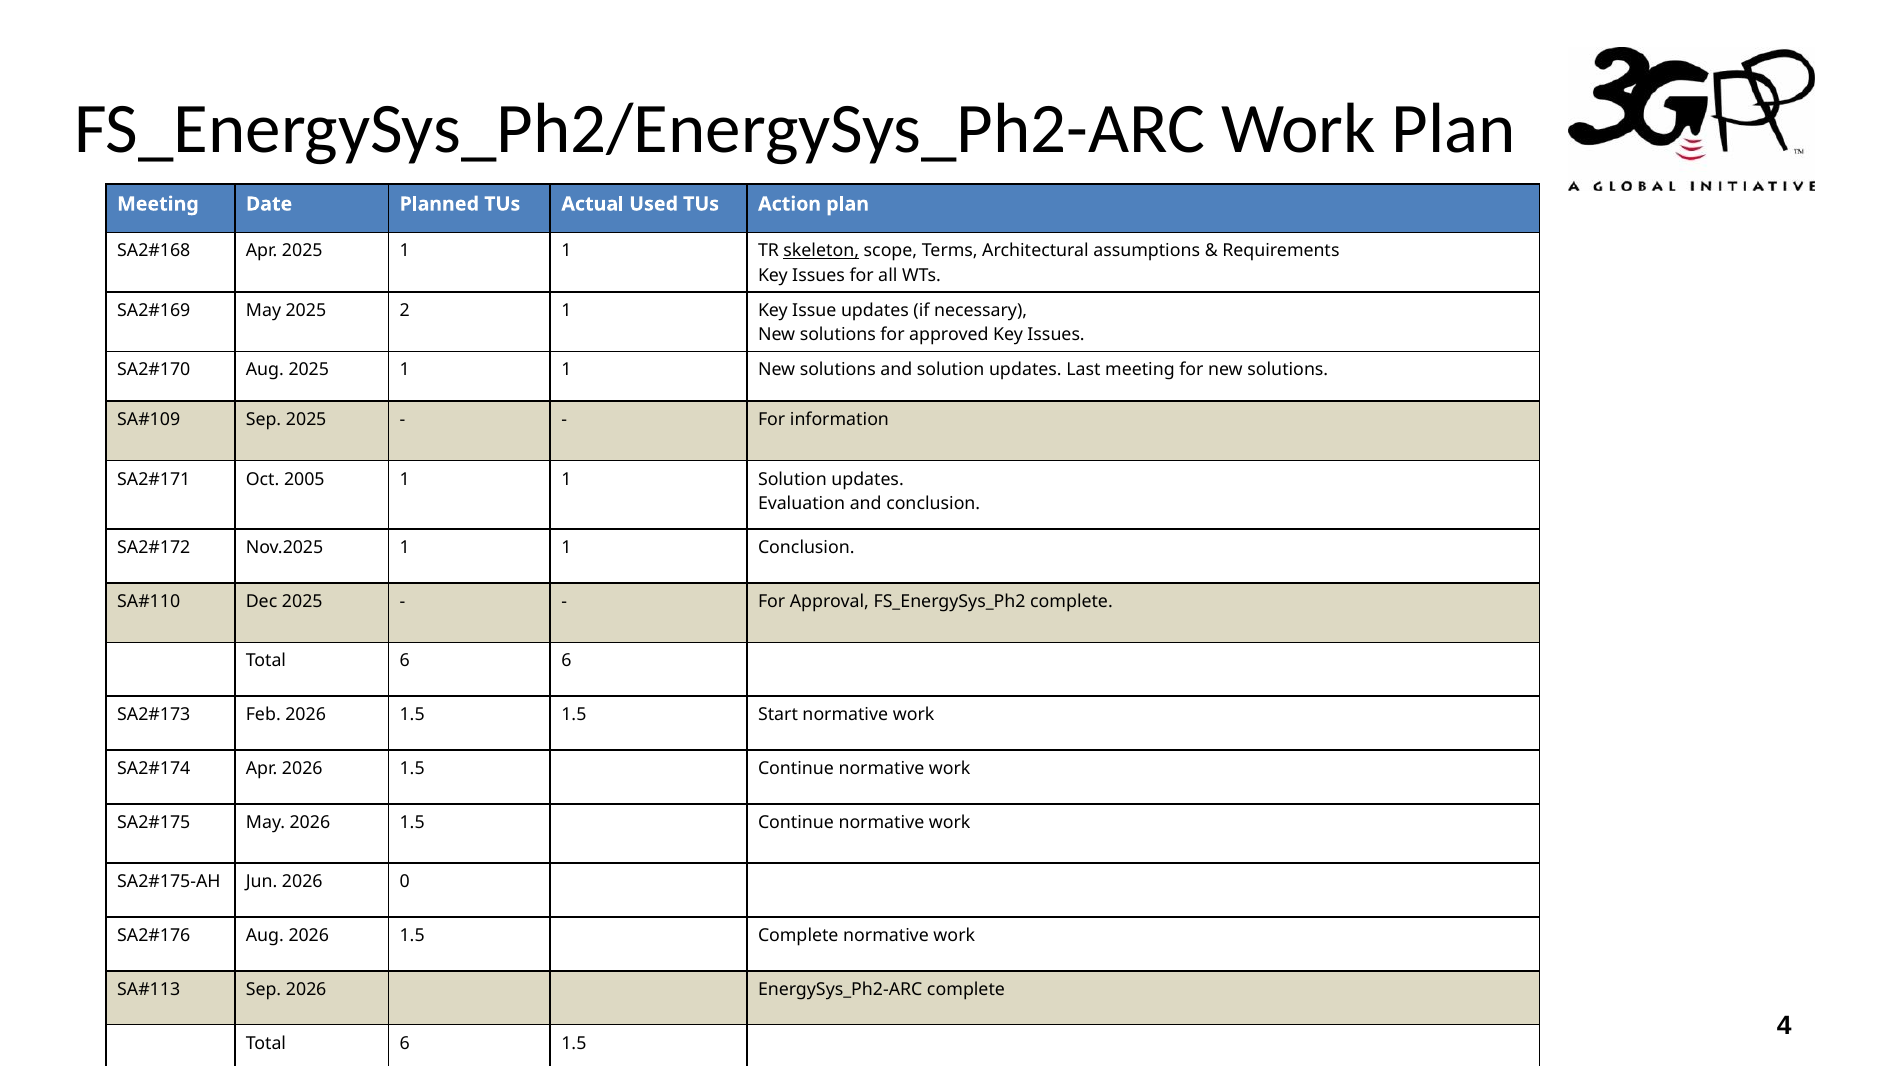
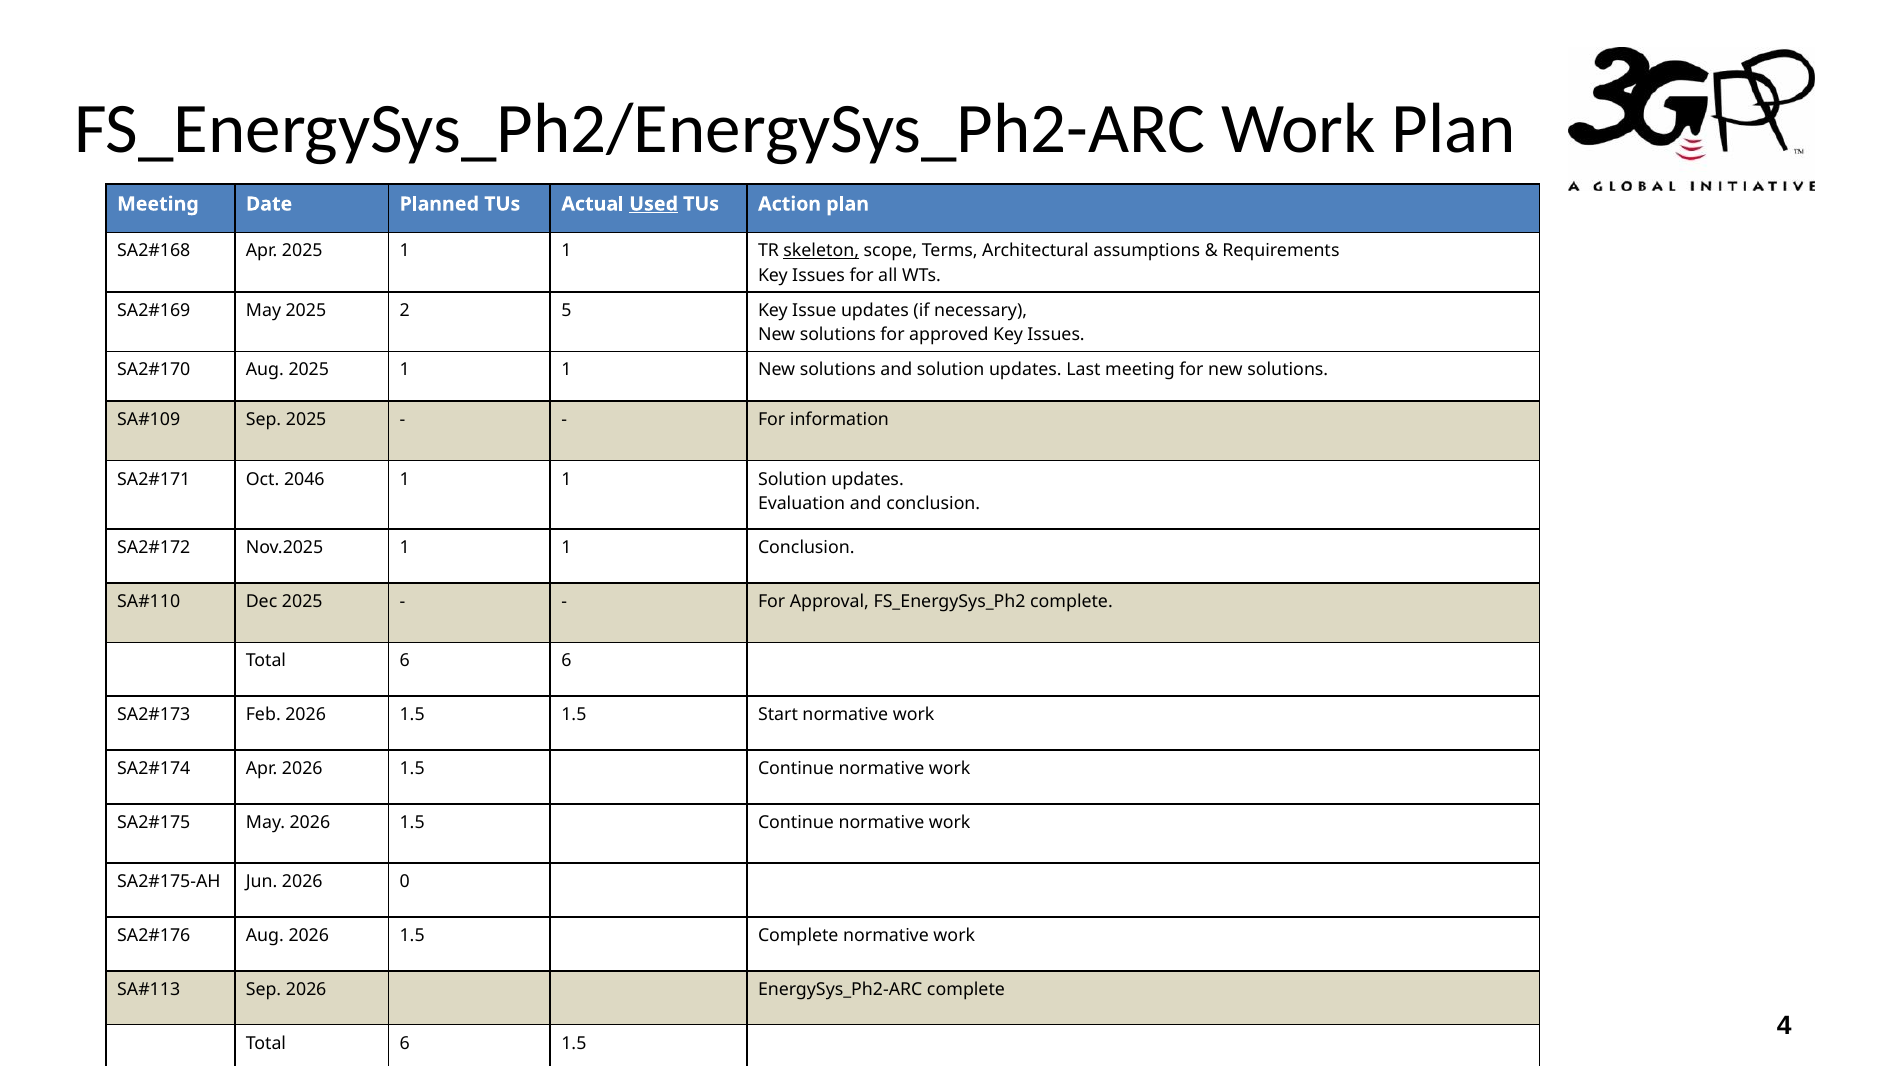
Used underline: none -> present (654, 204)
2 1: 1 -> 5 (566, 310)
2005: 2005 -> 2046 (304, 479)
